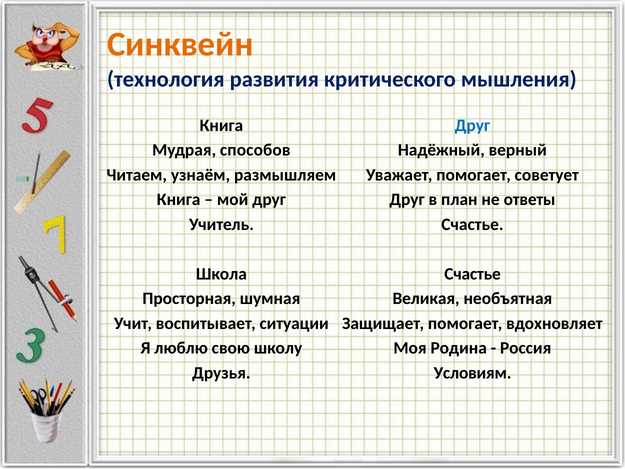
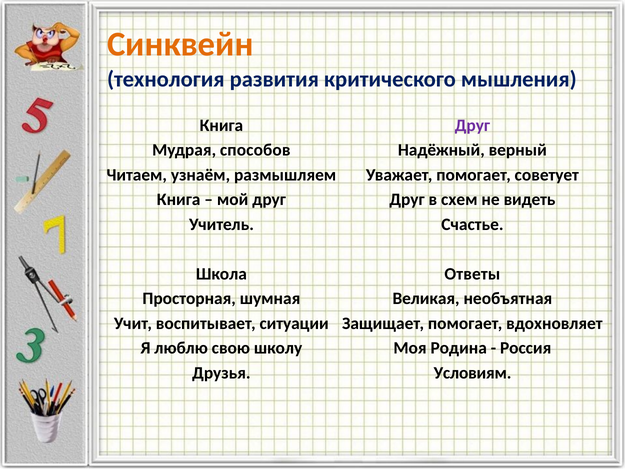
Друг colour: blue -> purple (472, 125)
план: план -> схем (459, 200)
ответы: ответы -> видеть (530, 200)
Счастье: Счастье -> Ответы (472, 274)
